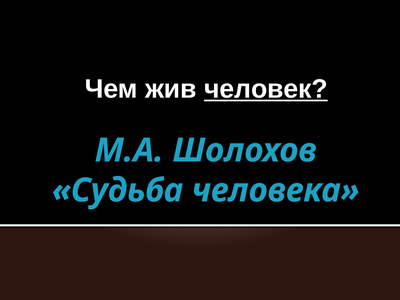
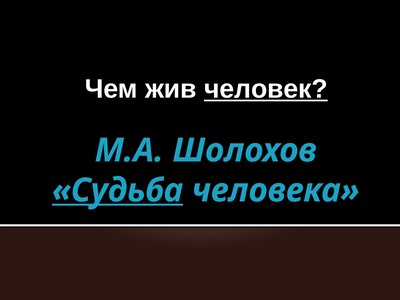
Судьба underline: none -> present (118, 190)
